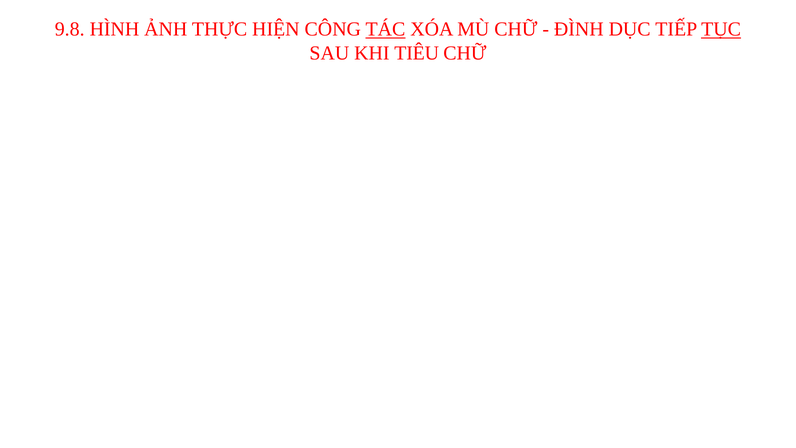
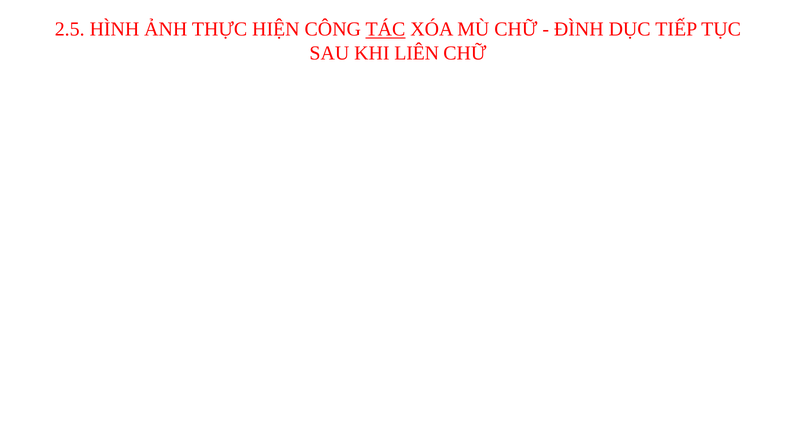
9.8: 9.8 -> 2.5 (70, 29)
TỤC underline: present -> none (721, 29)
TIÊU: TIÊU -> LIÊN (417, 53)
